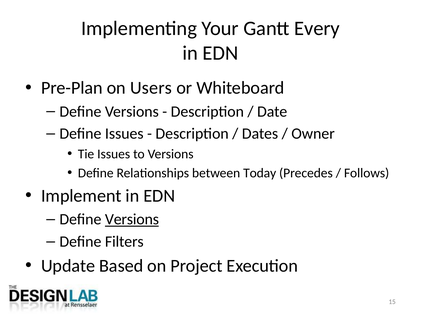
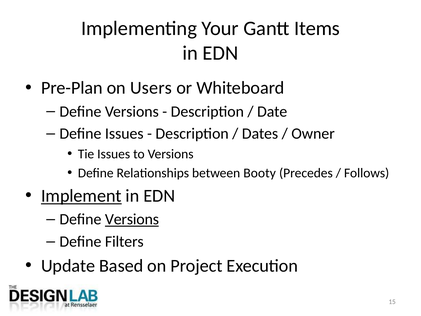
Every: Every -> Items (317, 28)
Today: Today -> Booty (260, 173)
Implement underline: none -> present (81, 196)
